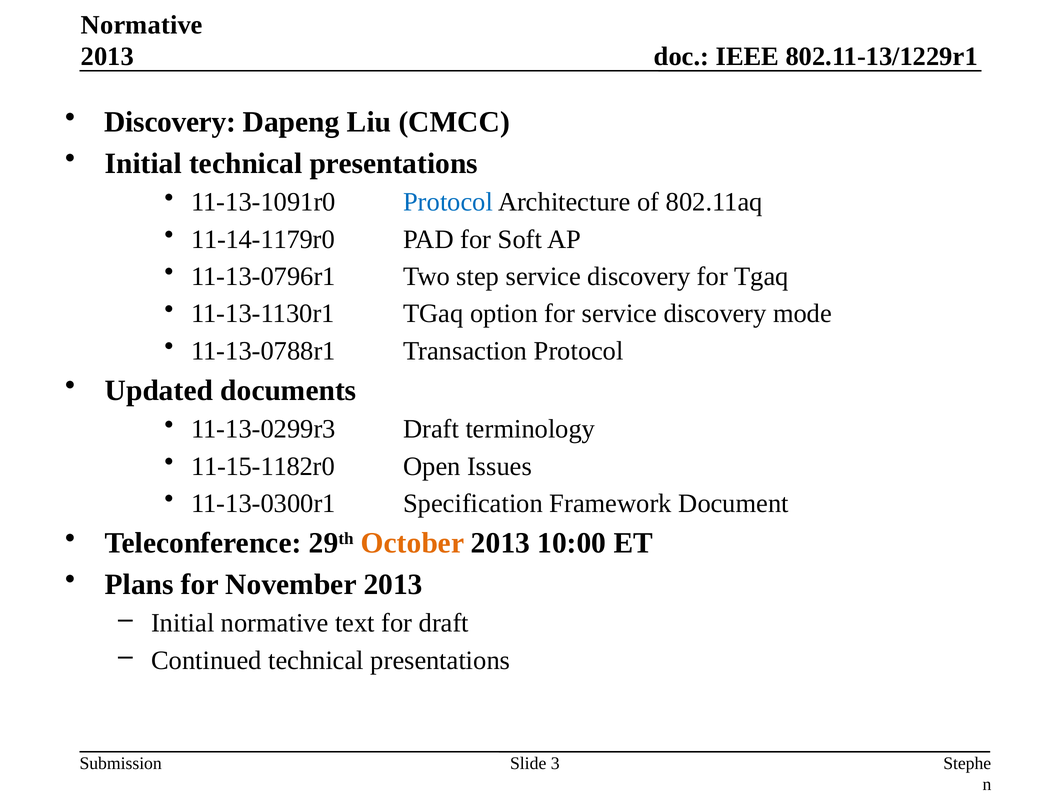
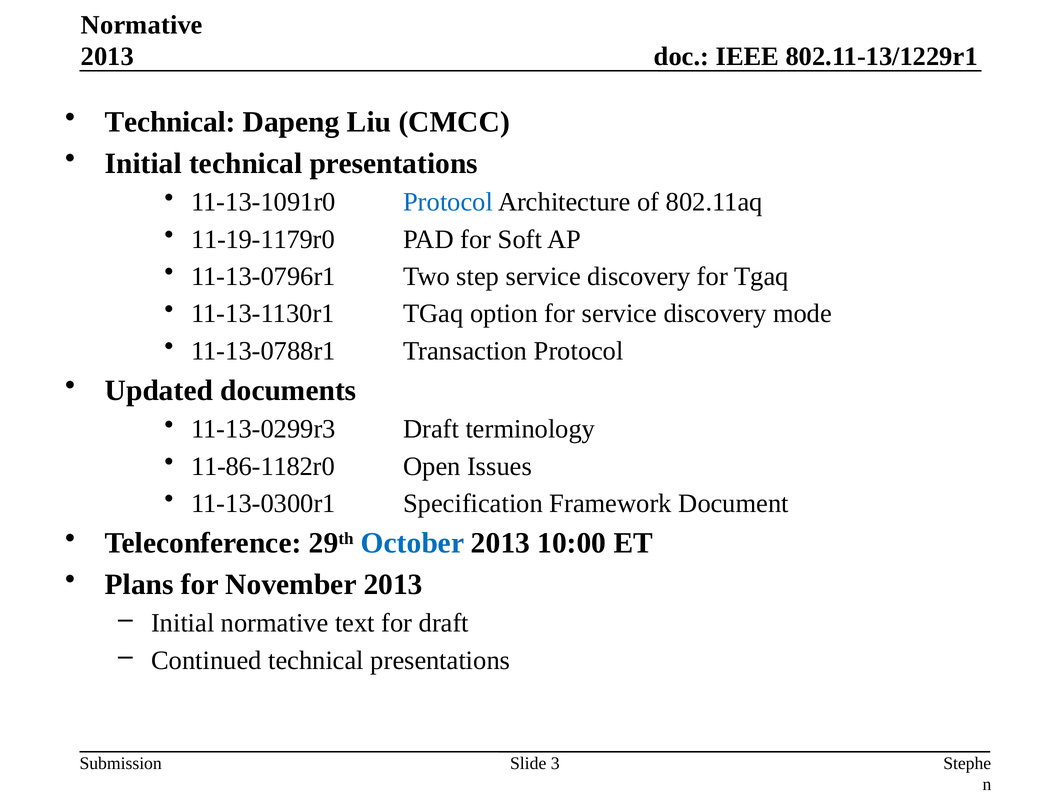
Discovery: Discovery -> Technical (170, 122)
11-14-1179r0: 11-14-1179r0 -> 11-19-1179r0 (263, 239)
11-15-1182r0: 11-15-1182r0 -> 11-86-1182r0 (263, 466)
October colour: orange -> blue (413, 543)
